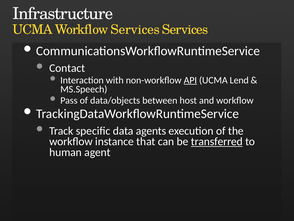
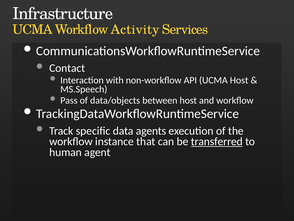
Workflow Services: Services -> Activity (135, 30)
API underline: present -> none (190, 80)
UCMA Lend: Lend -> Host (239, 80)
